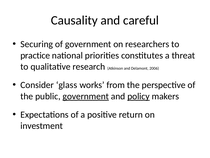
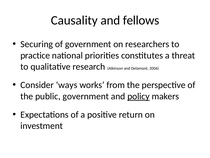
careful: careful -> fellows (141, 20)
glass: glass -> ways (67, 85)
government underline: present -> none (86, 96)
